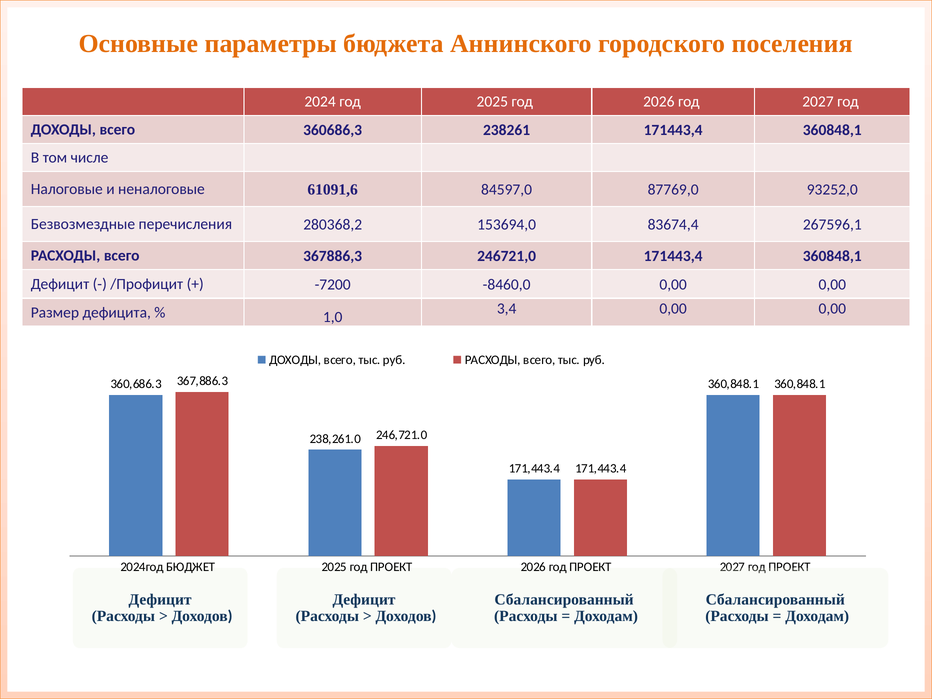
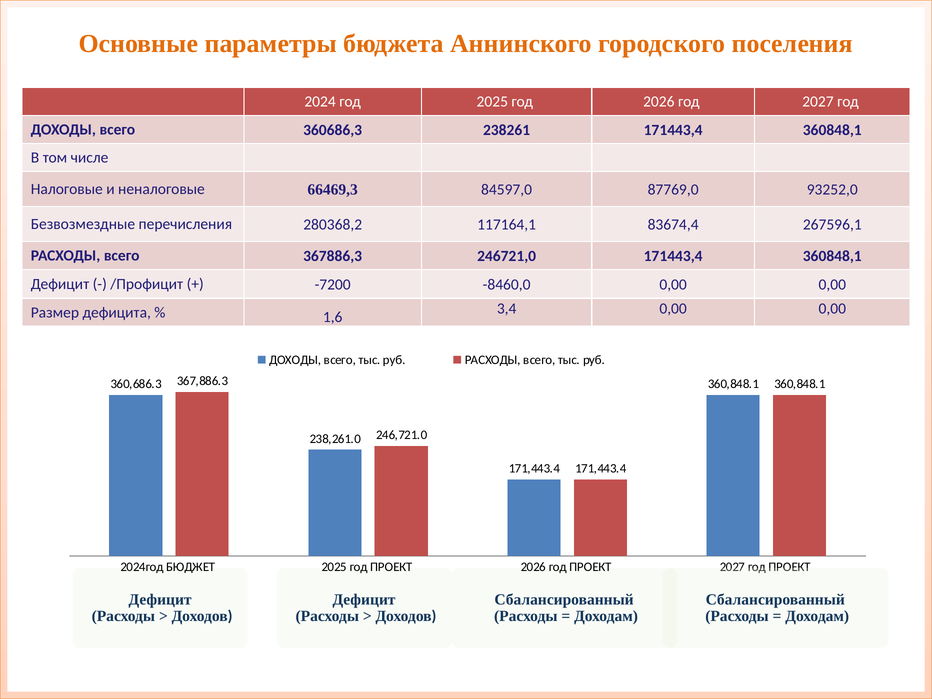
61091,6: 61091,6 -> 66469,3 (333, 189)
153694,0: 153694,0 -> 117164,1 (507, 225)
1,0: 1,0 -> 1,6 (333, 317)
